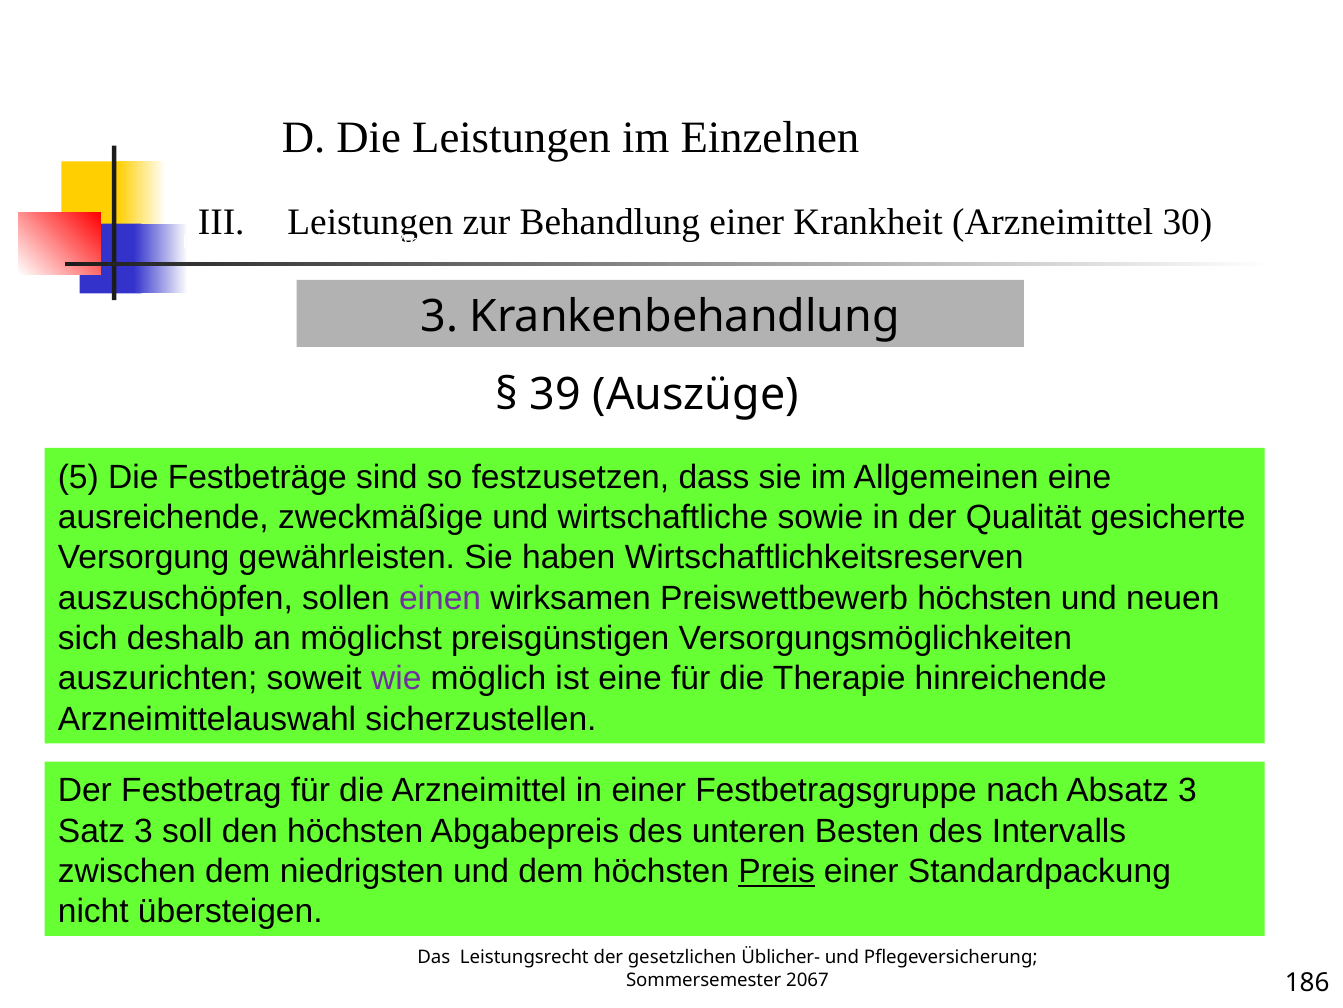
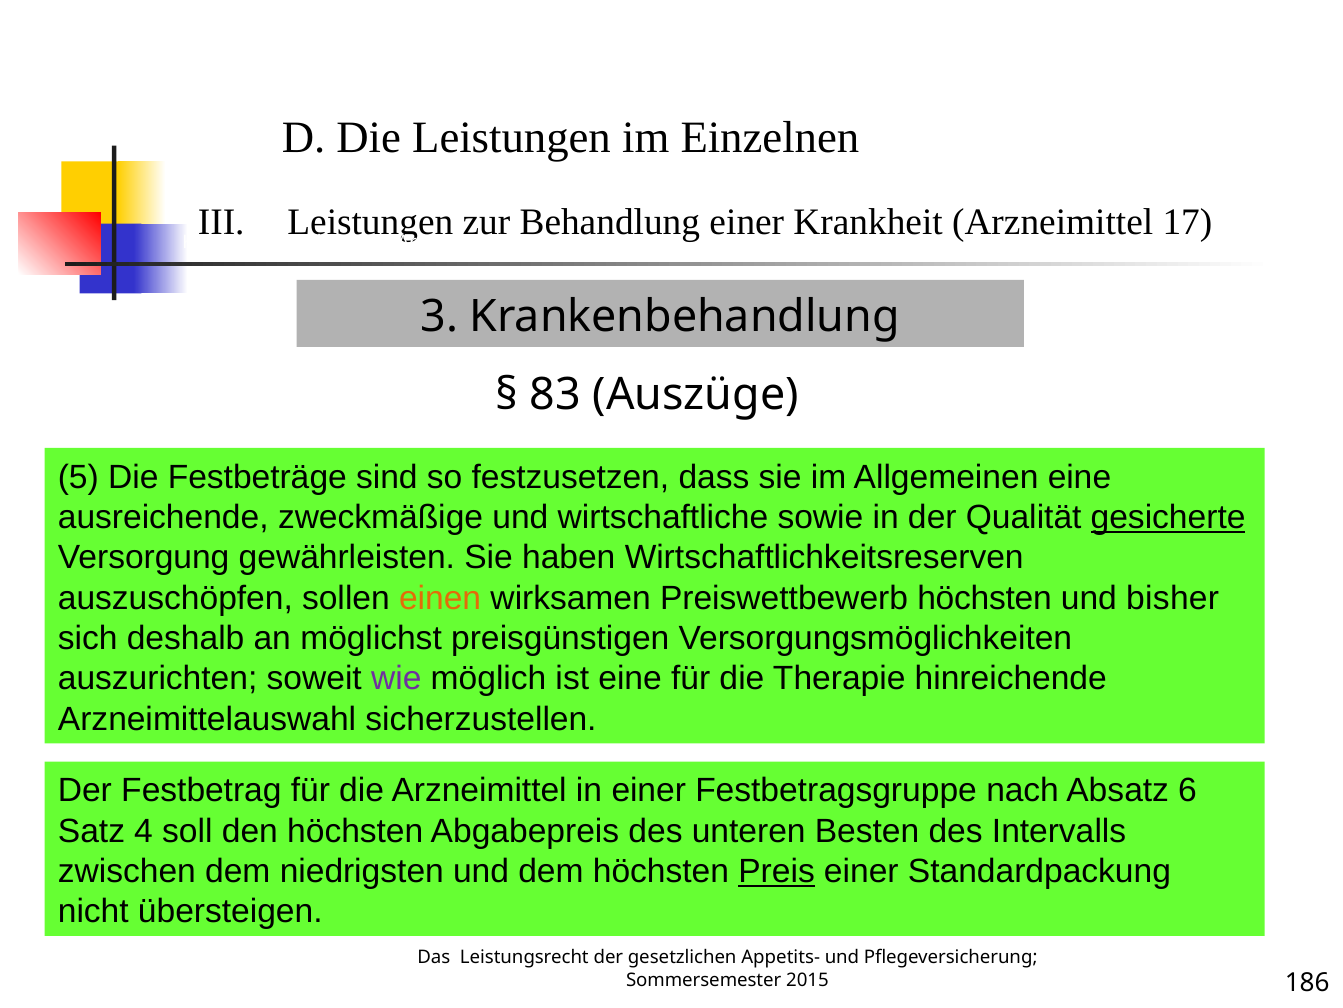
30: 30 -> 17 (1187, 222)
39: 39 -> 83 (556, 395)
gesicherte underline: none -> present (1168, 517)
einen colour: purple -> orange (440, 598)
neuen: neuen -> bisher (1173, 598)
Absatz 3: 3 -> 6 (1187, 790)
Satz 3: 3 -> 4 (144, 830)
Üblicher-: Üblicher- -> Appetits- (781, 957)
2067: 2067 -> 2015 (807, 979)
